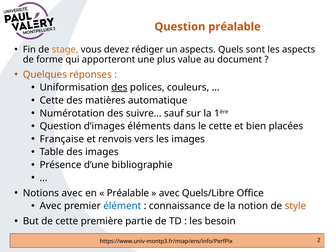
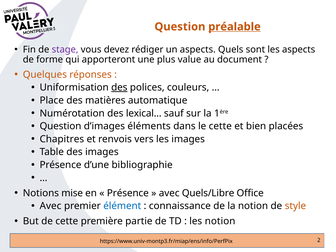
préalable underline: none -> present (235, 27)
stage colour: orange -> purple (65, 49)
Cette: Cette -> Place (52, 100)
suivre…: suivre… -> lexical… (144, 113)
Française: Française -> Chapitres (62, 139)
Notions avec: avec -> mise (72, 193)
Préalable: Préalable -> Présence (128, 193)
les besoin: besoin -> notion (220, 221)
